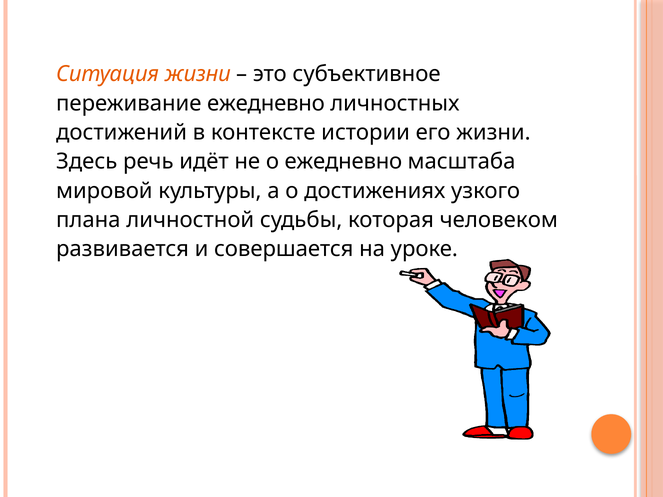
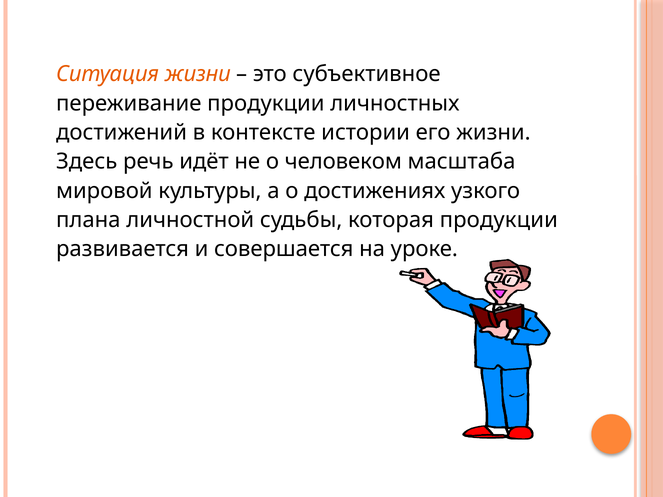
переживание ежедневно: ежедневно -> продукции (266, 103)
о ежедневно: ежедневно -> человеком (343, 162)
которая человеком: человеком -> продукции (499, 220)
